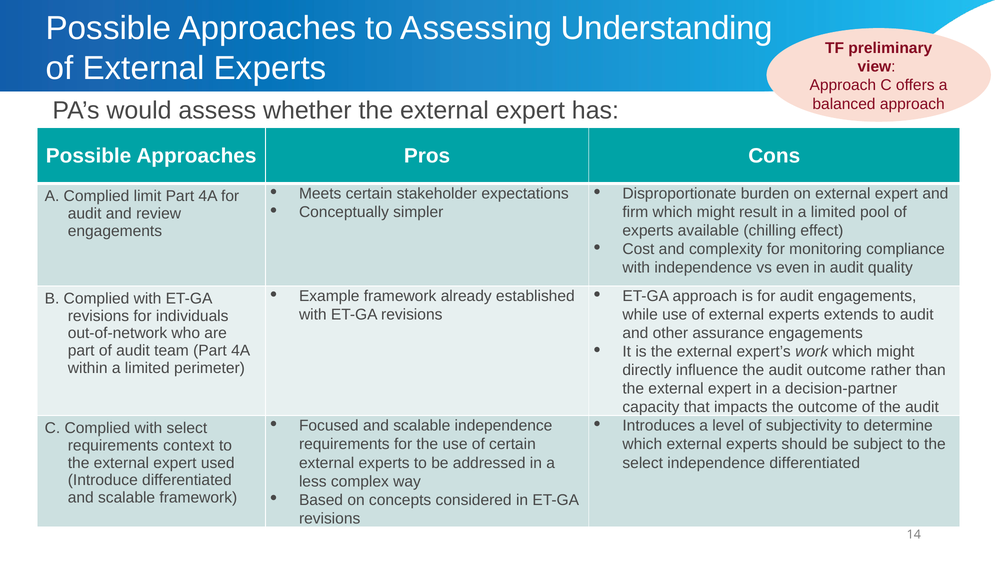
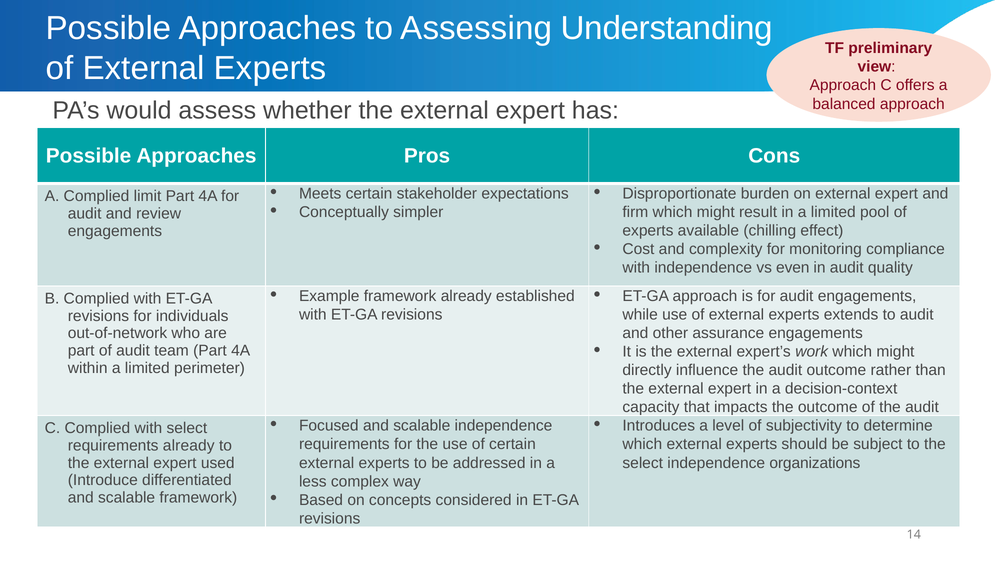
decision-partner: decision-partner -> decision-context (841, 389)
requirements context: context -> already (189, 446)
independence differentiated: differentiated -> organizations (815, 463)
